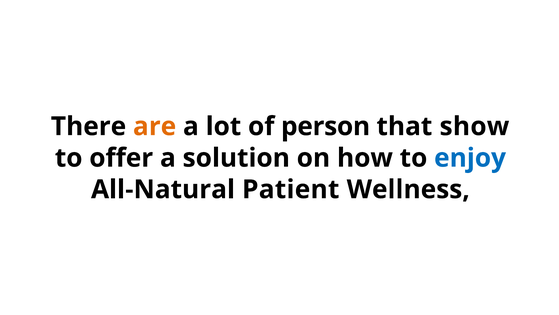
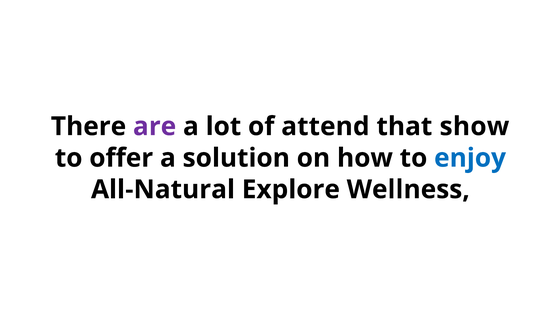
are colour: orange -> purple (155, 126)
person: person -> attend (325, 126)
Patient: Patient -> Explore (291, 189)
